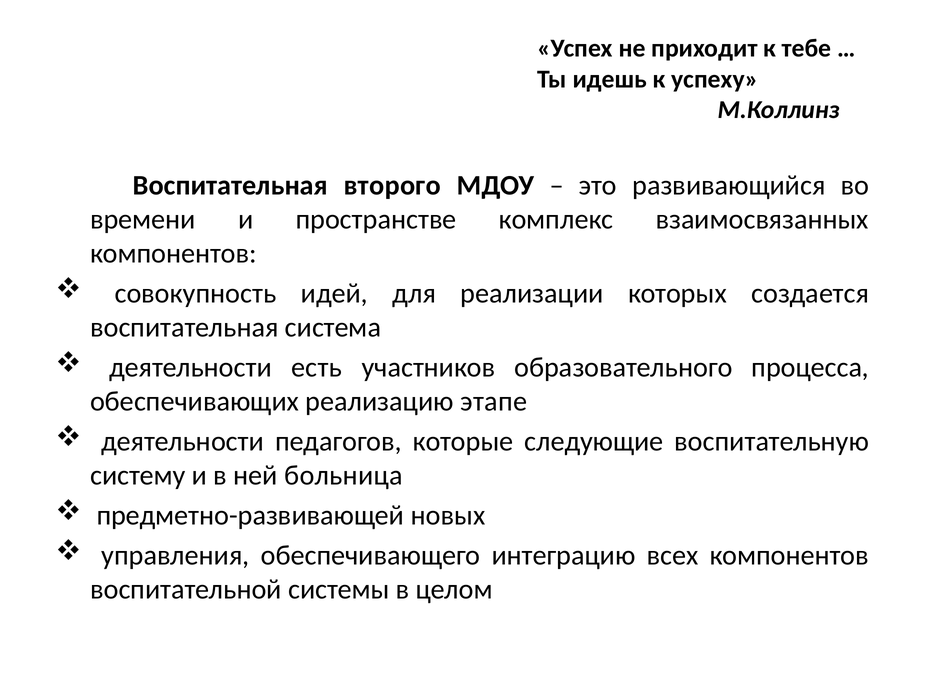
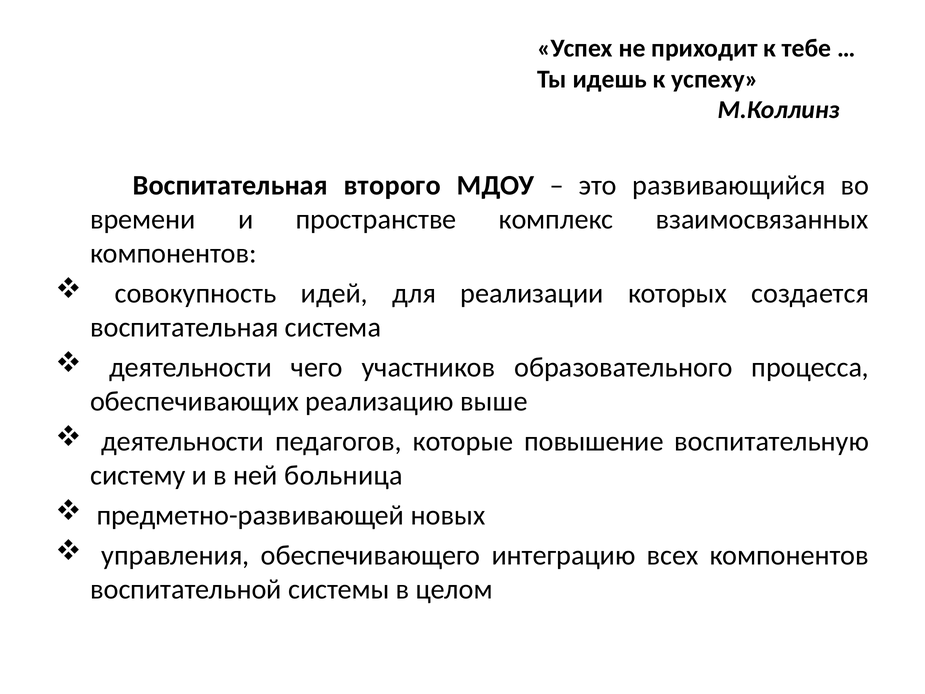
есть: есть -> чего (317, 367)
этапе: этапе -> выше (494, 401)
следующие: следующие -> повышение (594, 441)
